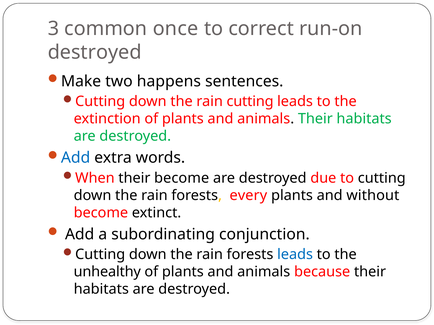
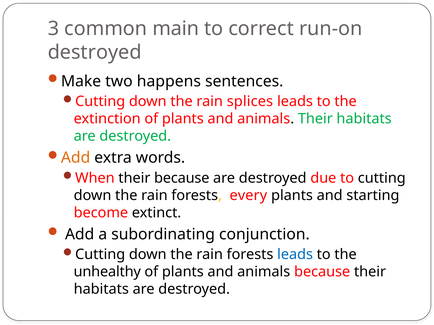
once: once -> main (176, 29)
rain cutting: cutting -> splices (250, 102)
Add colour: blue -> orange (76, 158)
their become: become -> because (182, 178)
without: without -> starting (373, 196)
